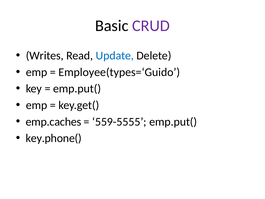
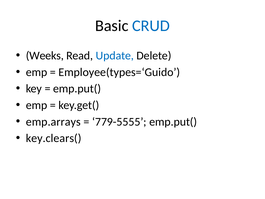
CRUD colour: purple -> blue (151, 26)
Writes: Writes -> Weeks (45, 56)
emp.caches: emp.caches -> emp.arrays (53, 122)
559-5555: 559-5555 -> 779-5555 (119, 122)
key.phone(: key.phone( -> key.clears( (54, 138)
